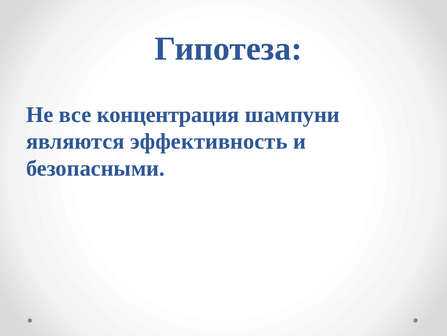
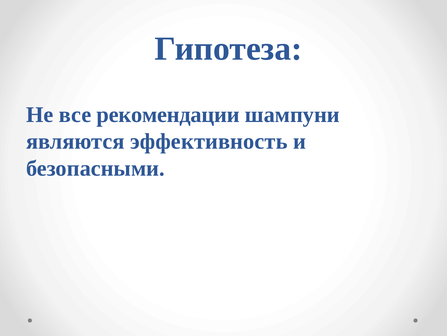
концентрация: концентрация -> рекомендации (168, 114)
